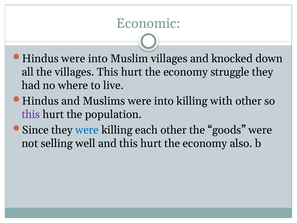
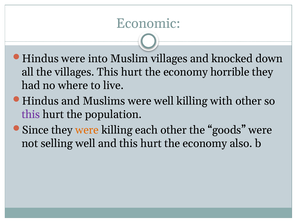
struggle: struggle -> horrible (230, 72)
Muslims were into: into -> well (164, 101)
were colour: blue -> orange (87, 130)
